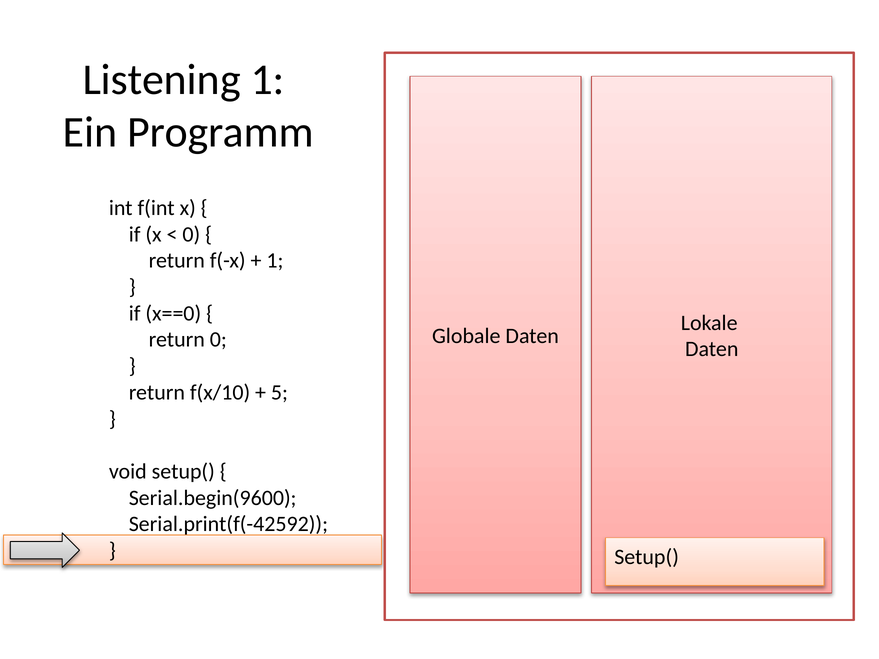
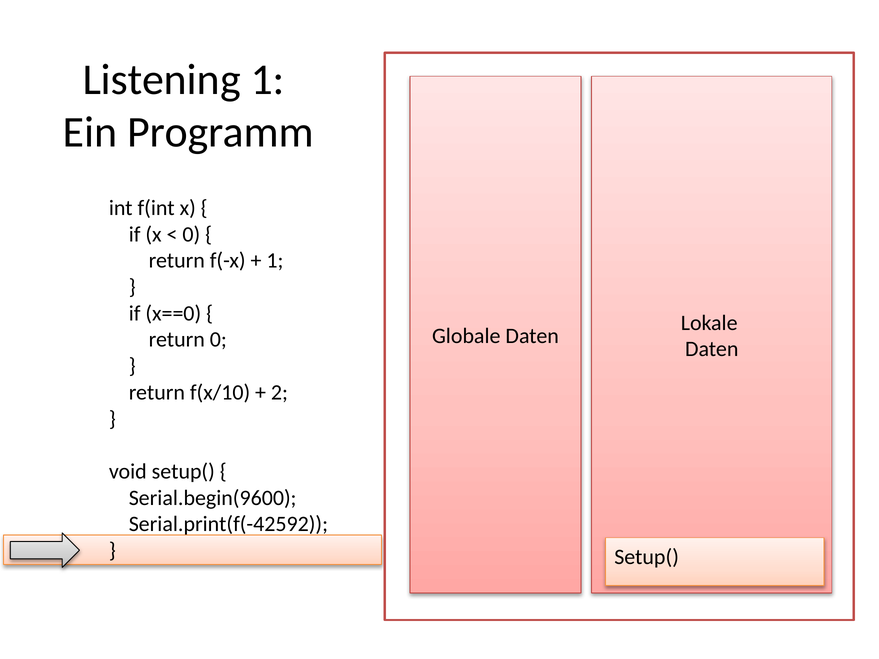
5: 5 -> 2 (279, 393)
